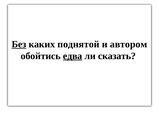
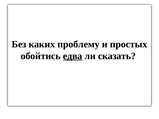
Без underline: present -> none (19, 44)
поднятой: поднятой -> проблему (78, 44)
автором: автором -> простых (129, 44)
